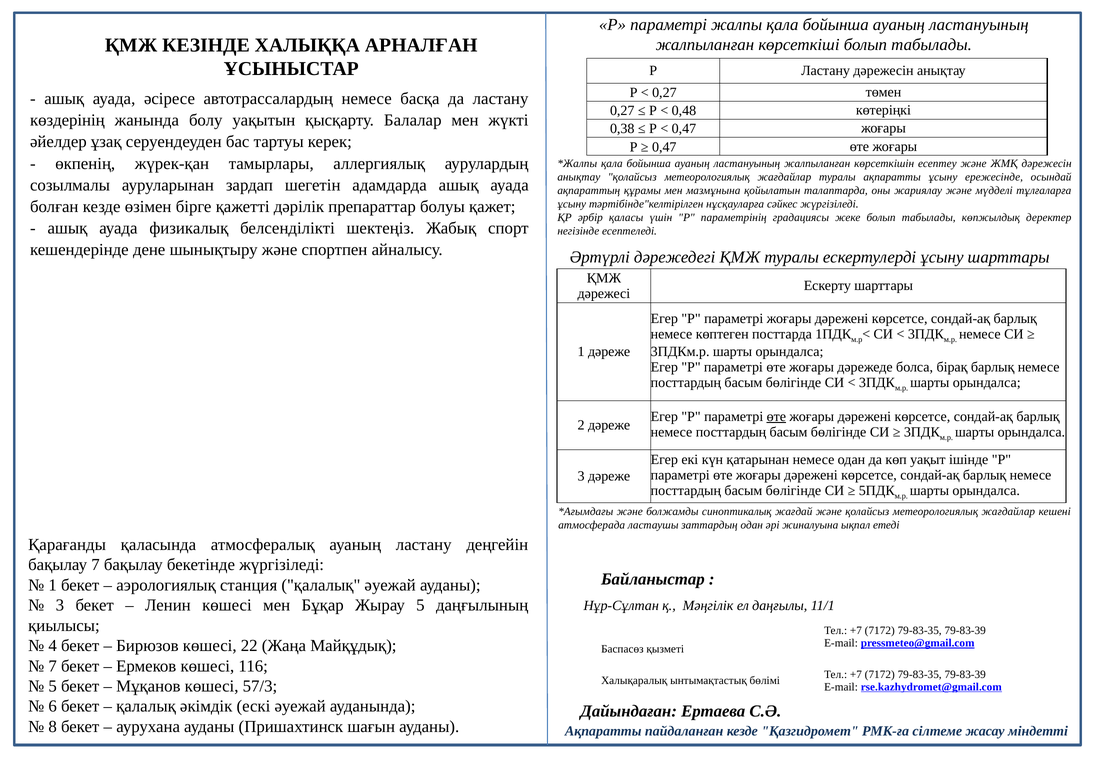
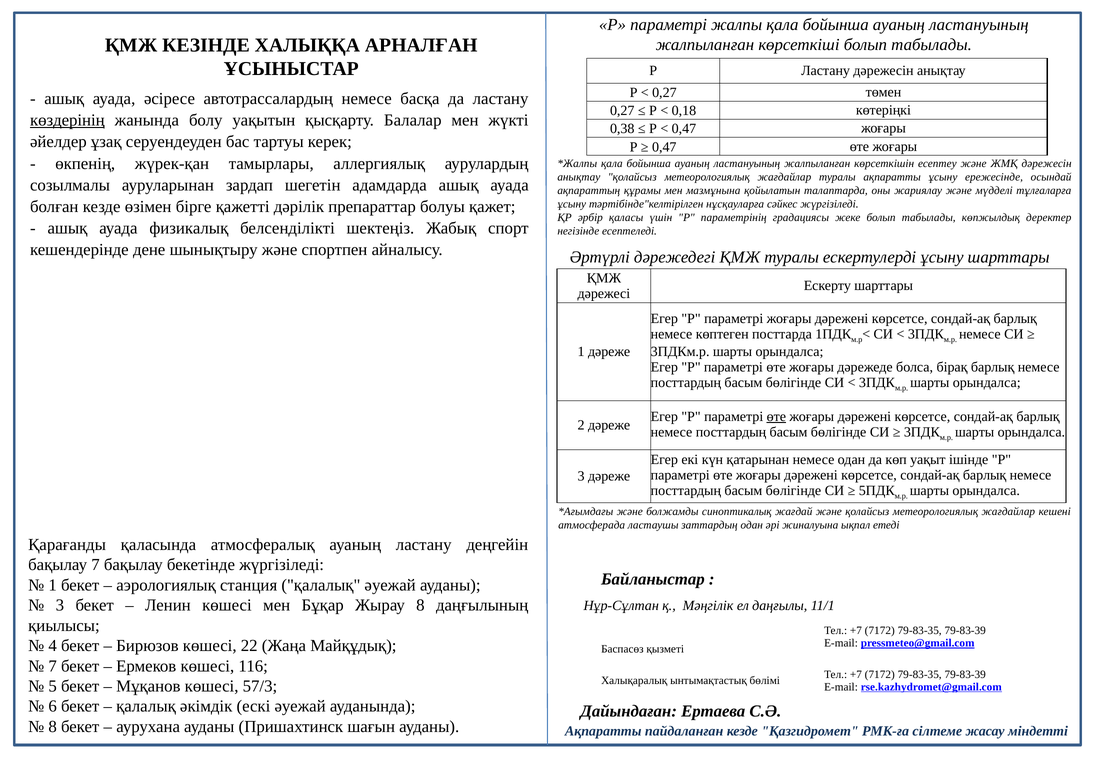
0,48: 0,48 -> 0,18 (684, 111)
көздерінің underline: none -> present (67, 120)
Жырау 5: 5 -> 8 (420, 605)
